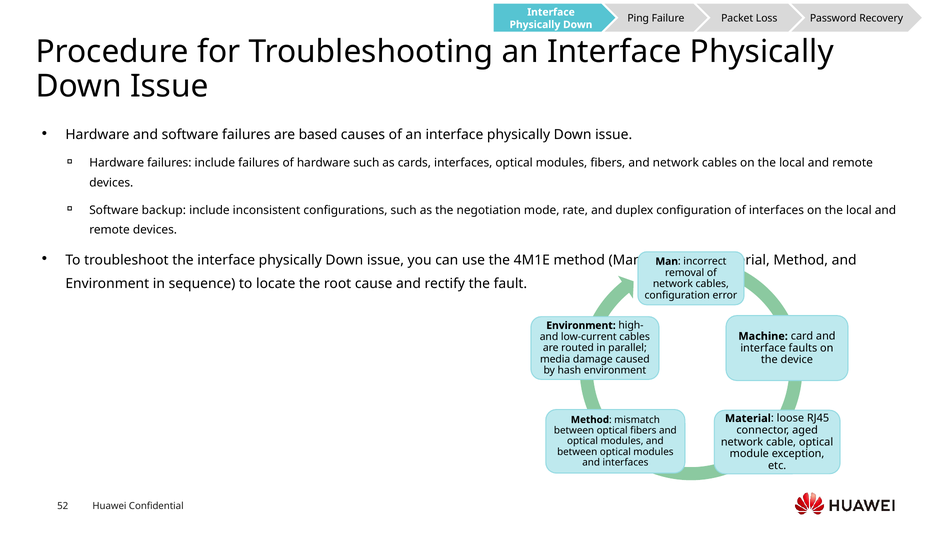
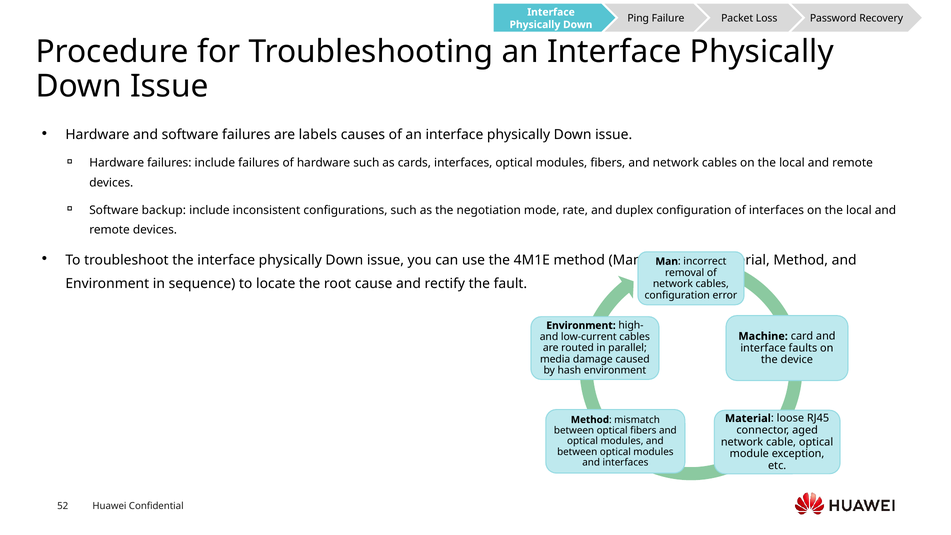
based: based -> labels (318, 135)
